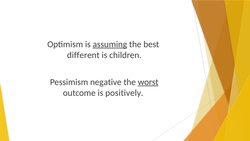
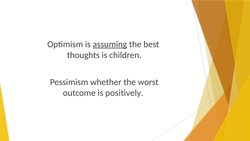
different: different -> thoughts (83, 55)
negative: negative -> whether (106, 82)
worst underline: present -> none (148, 82)
